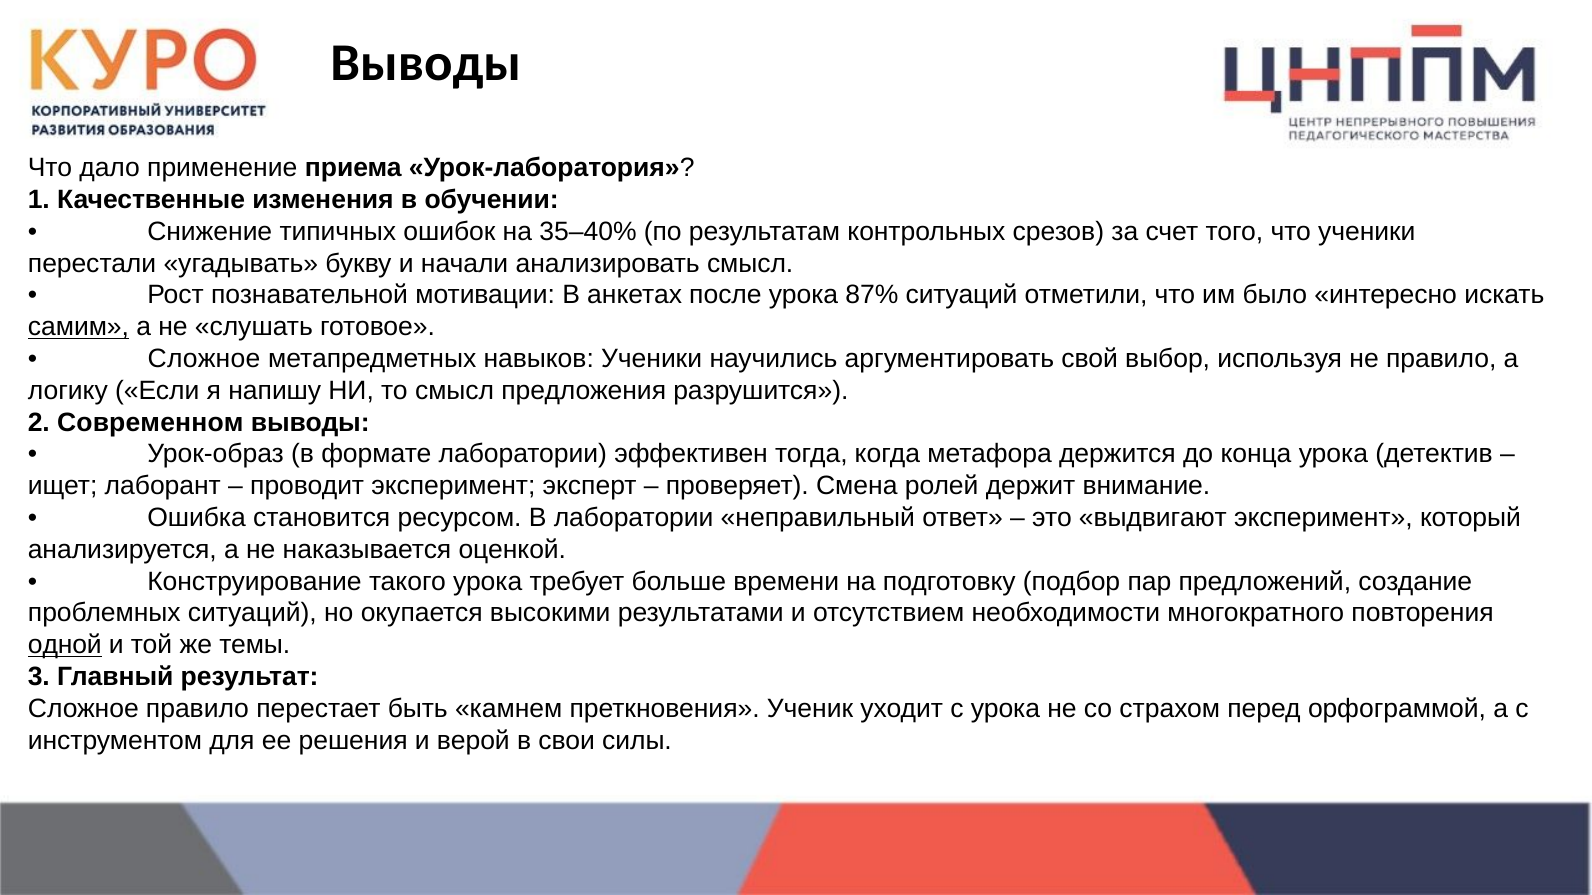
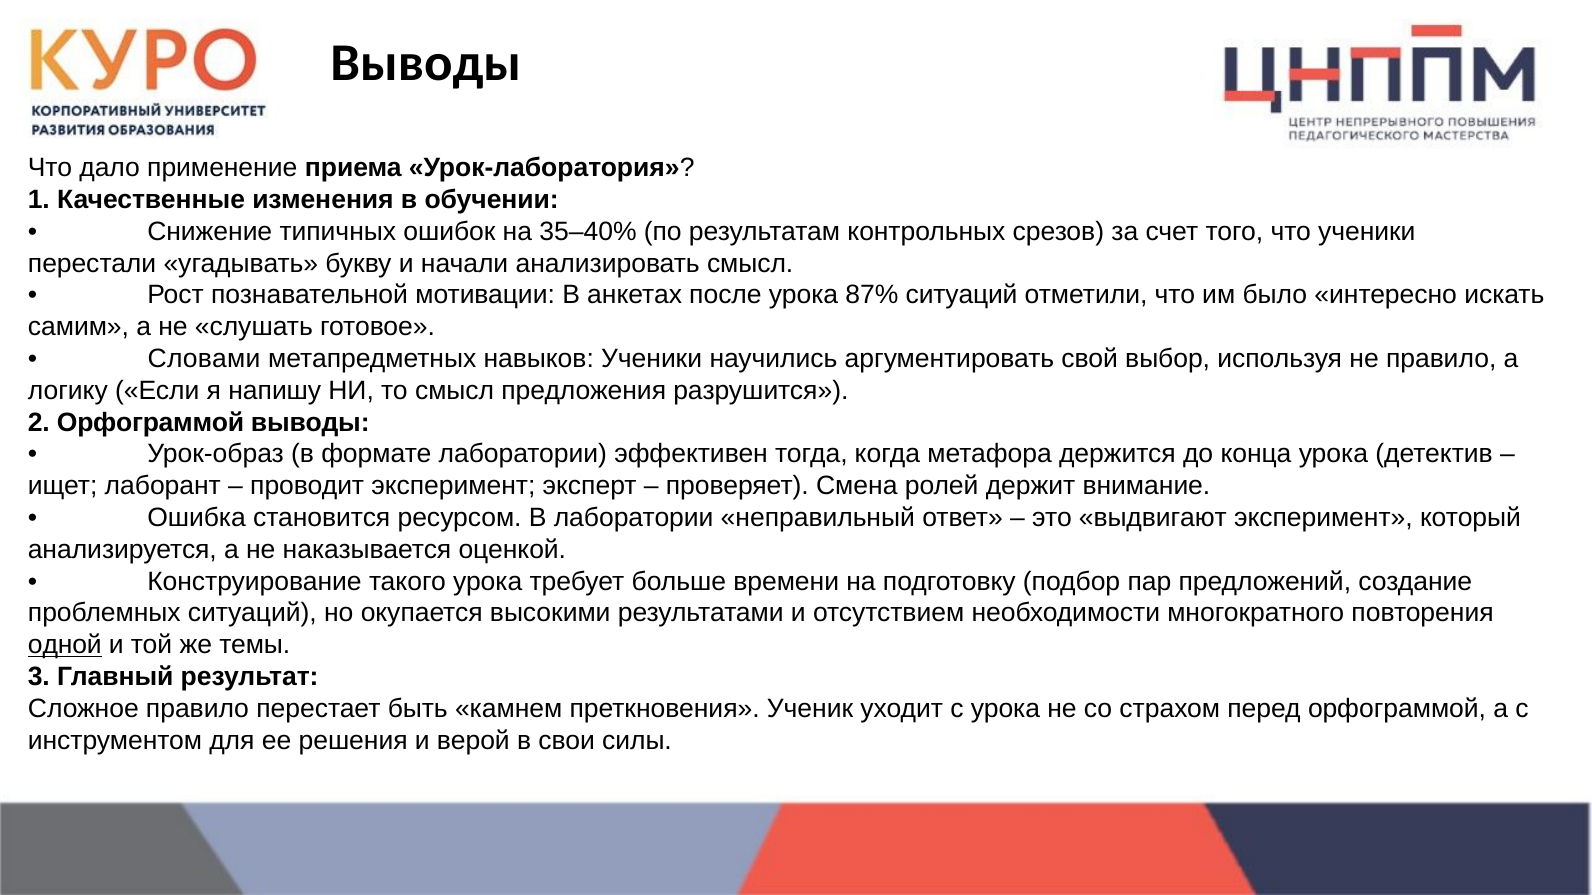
самим underline: present -> none (78, 327)
Сложное: Сложное -> Словами (204, 359)
2 Современном: Современном -> Орфограммой (151, 423)
